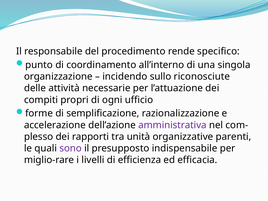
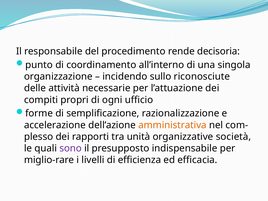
specifico: specifico -> decisoria (219, 51)
amministrativa colour: purple -> orange (172, 125)
parenti: parenti -> società (233, 137)
